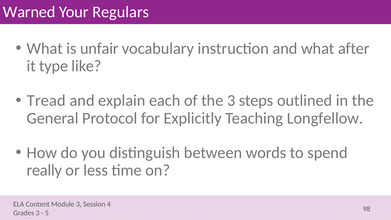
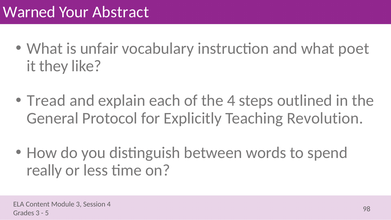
Regulars: Regulars -> Abstract (121, 12)
after: after -> poet (354, 48)
type: type -> they (54, 66)
the 3: 3 -> 4 (231, 101)
Longfellow: Longfellow -> Revolution (325, 118)
